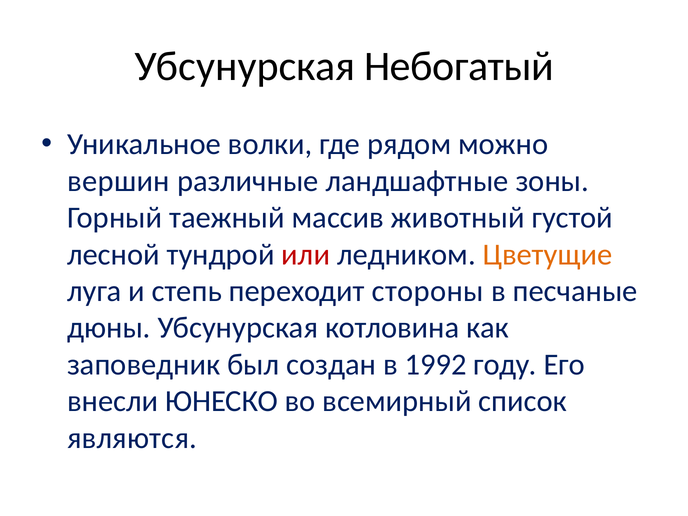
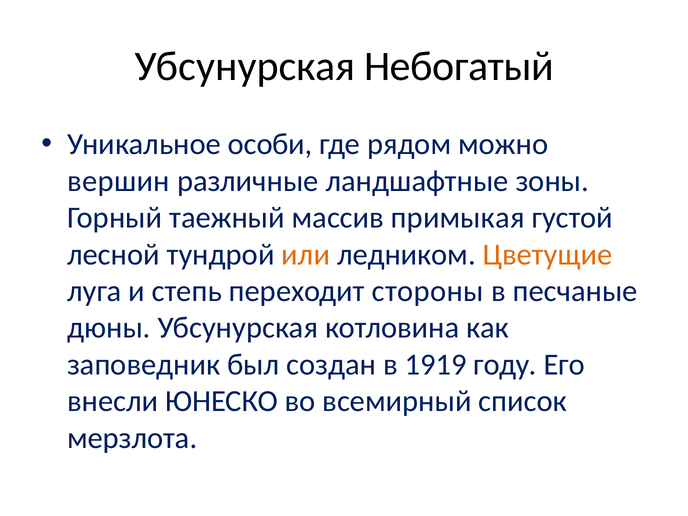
волки: волки -> особи (270, 144)
животный: животный -> примыкая (458, 218)
или colour: red -> orange (306, 254)
1992: 1992 -> 1919 (436, 365)
являются: являются -> мерзлота (132, 438)
